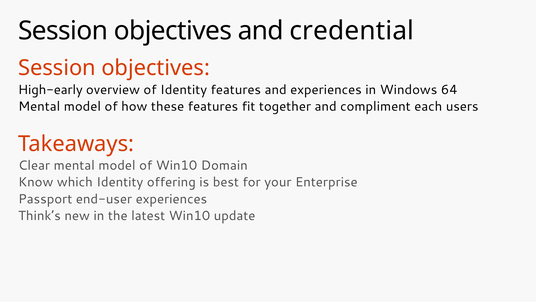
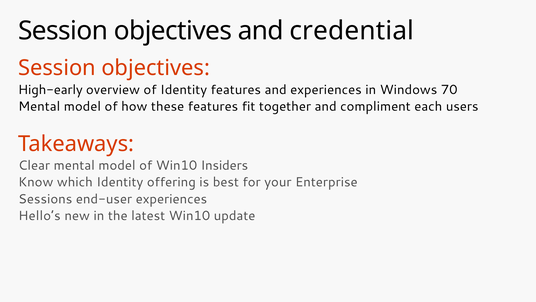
64: 64 -> 70 (449, 90)
Domain: Domain -> Insiders (224, 165)
Passport: Passport -> Sessions (45, 199)
Think’s: Think’s -> Hello’s (39, 216)
